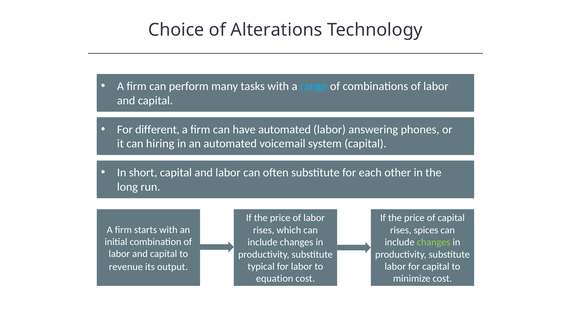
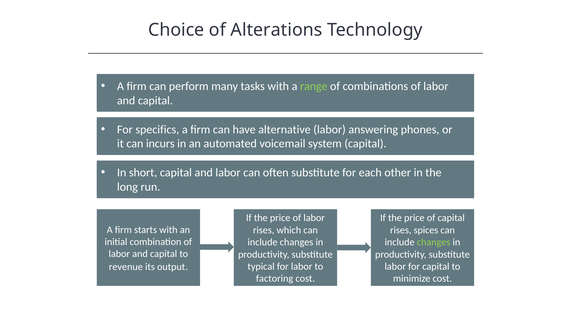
range colour: light blue -> light green (314, 86)
different: different -> specifics (157, 130)
have automated: automated -> alternative (284, 130)
hiring: hiring -> incurs (160, 144)
equation: equation -> factoring (275, 279)
